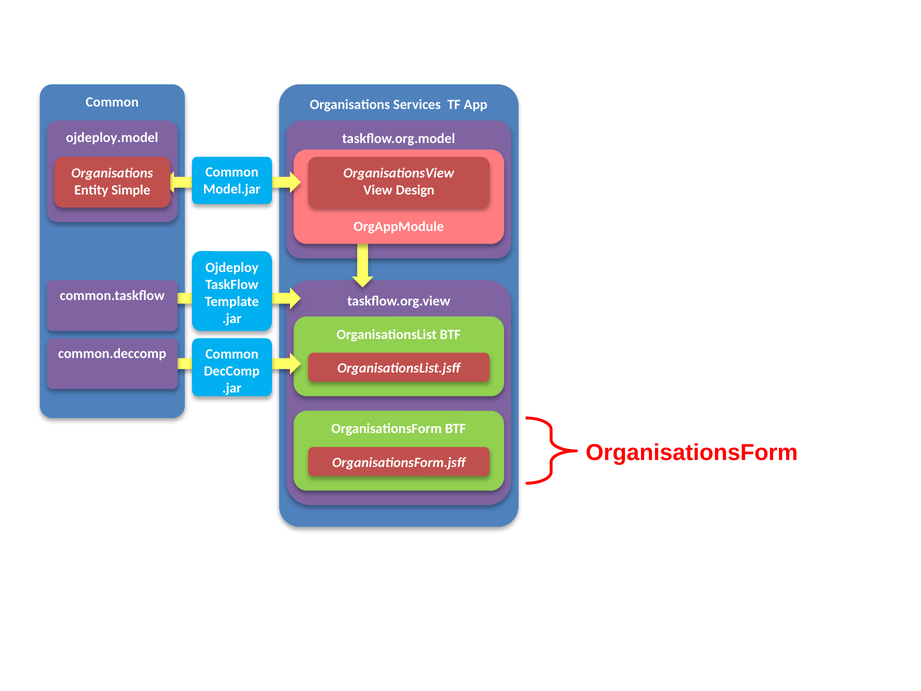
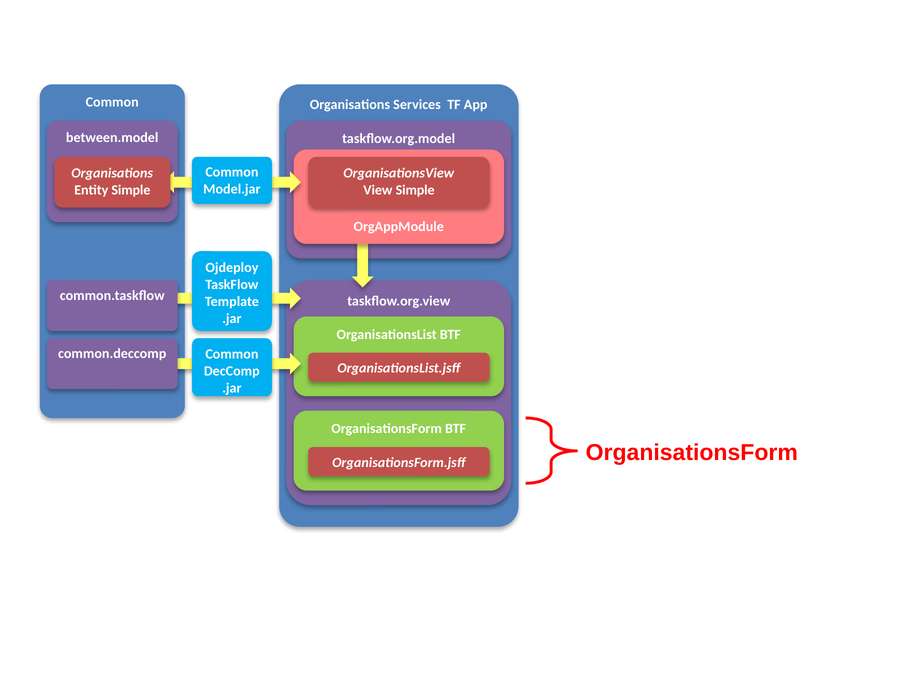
ojdeploy.model: ojdeploy.model -> between.model (112, 138)
View Design: Design -> Simple (415, 190)
